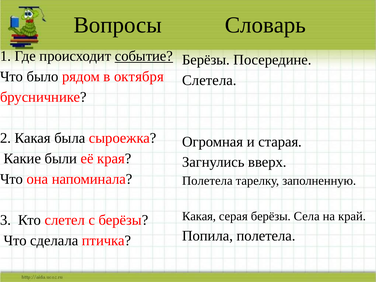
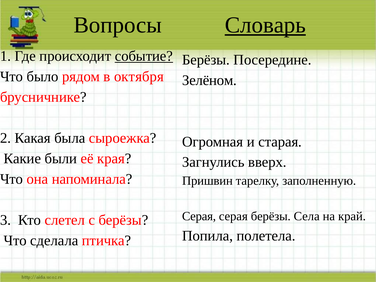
Словарь underline: none -> present (265, 25)
Слетела: Слетела -> Зелёном (209, 80)
Полетела: Полетела -> Пришвин (207, 181)
Какая: Какая -> Серая (199, 216)
